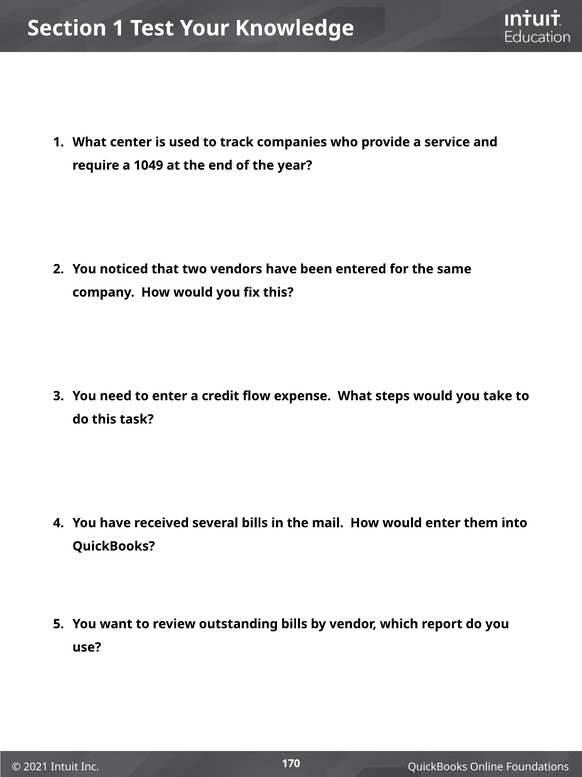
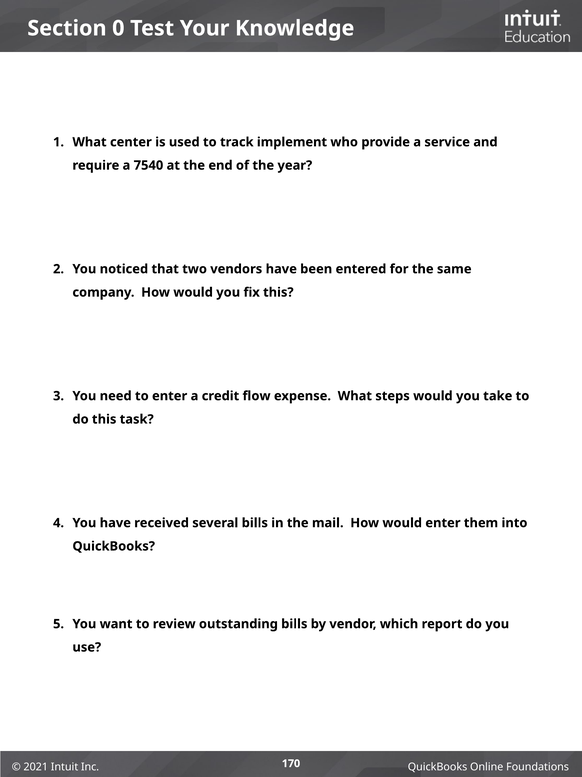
Section 1: 1 -> 0 (118, 28)
companies: companies -> implement (292, 142)
1049: 1049 -> 7540 (148, 165)
